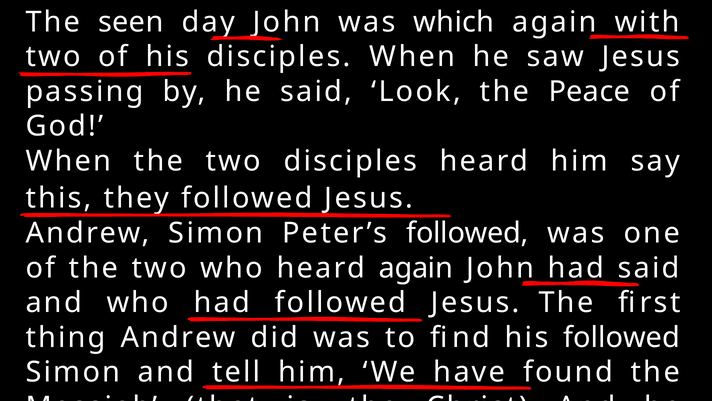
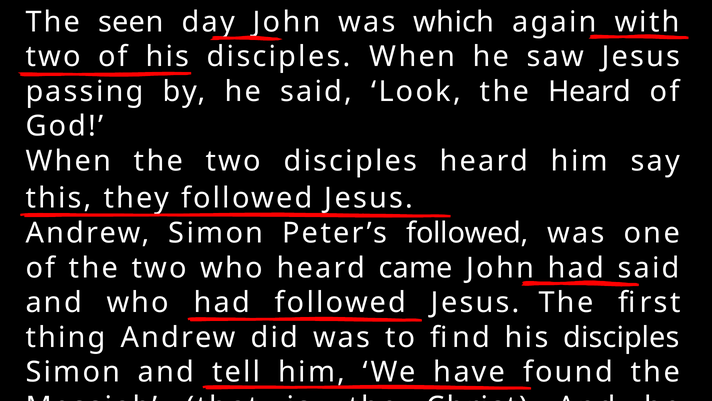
the Peace: Peace -> Heard (590, 91)
heard again: again -> came (416, 268)
find his followed: followed -> disciples (622, 337)
